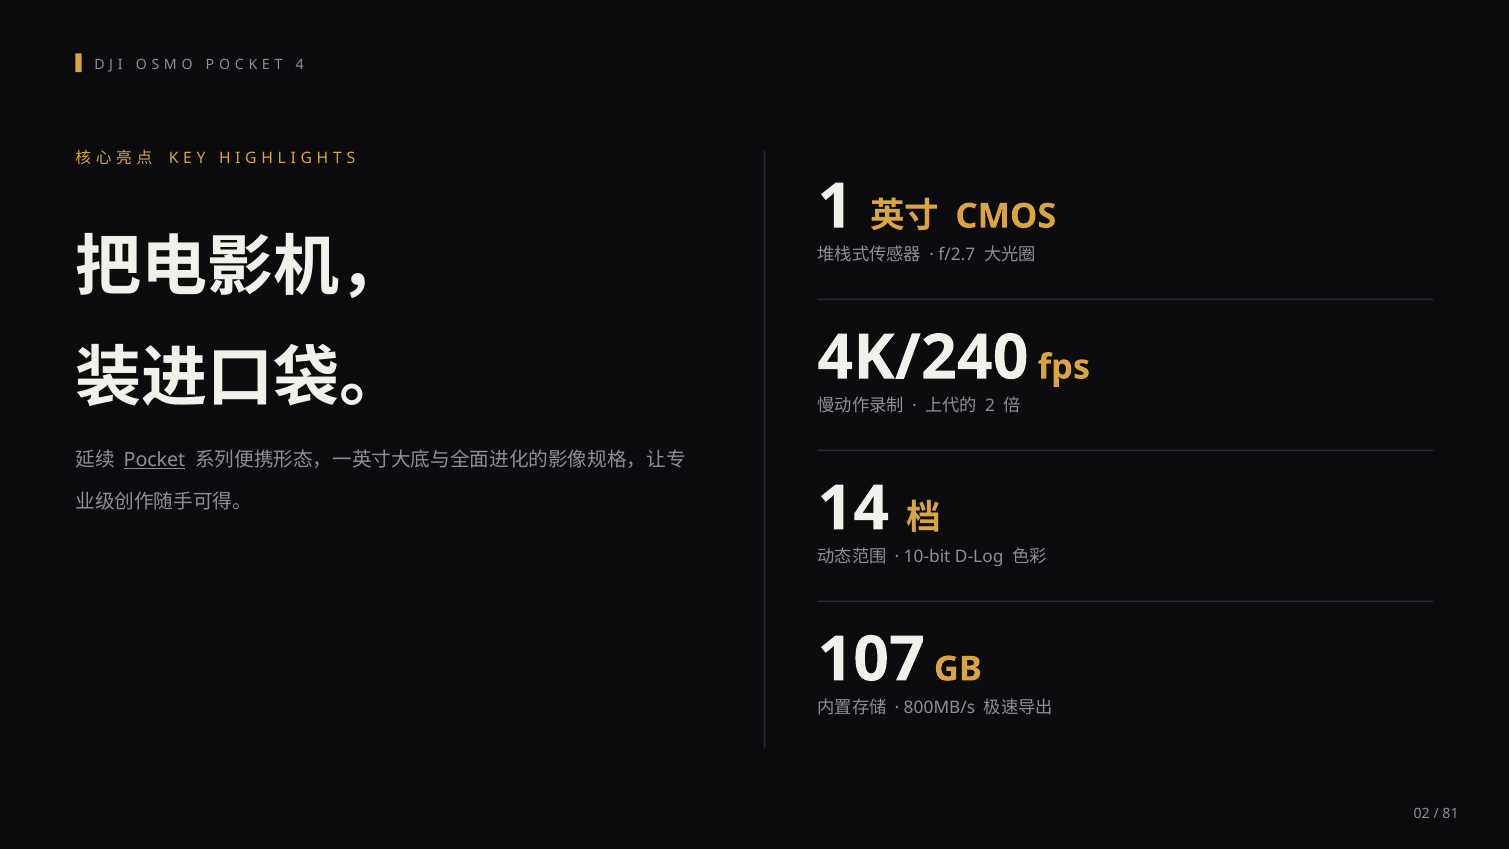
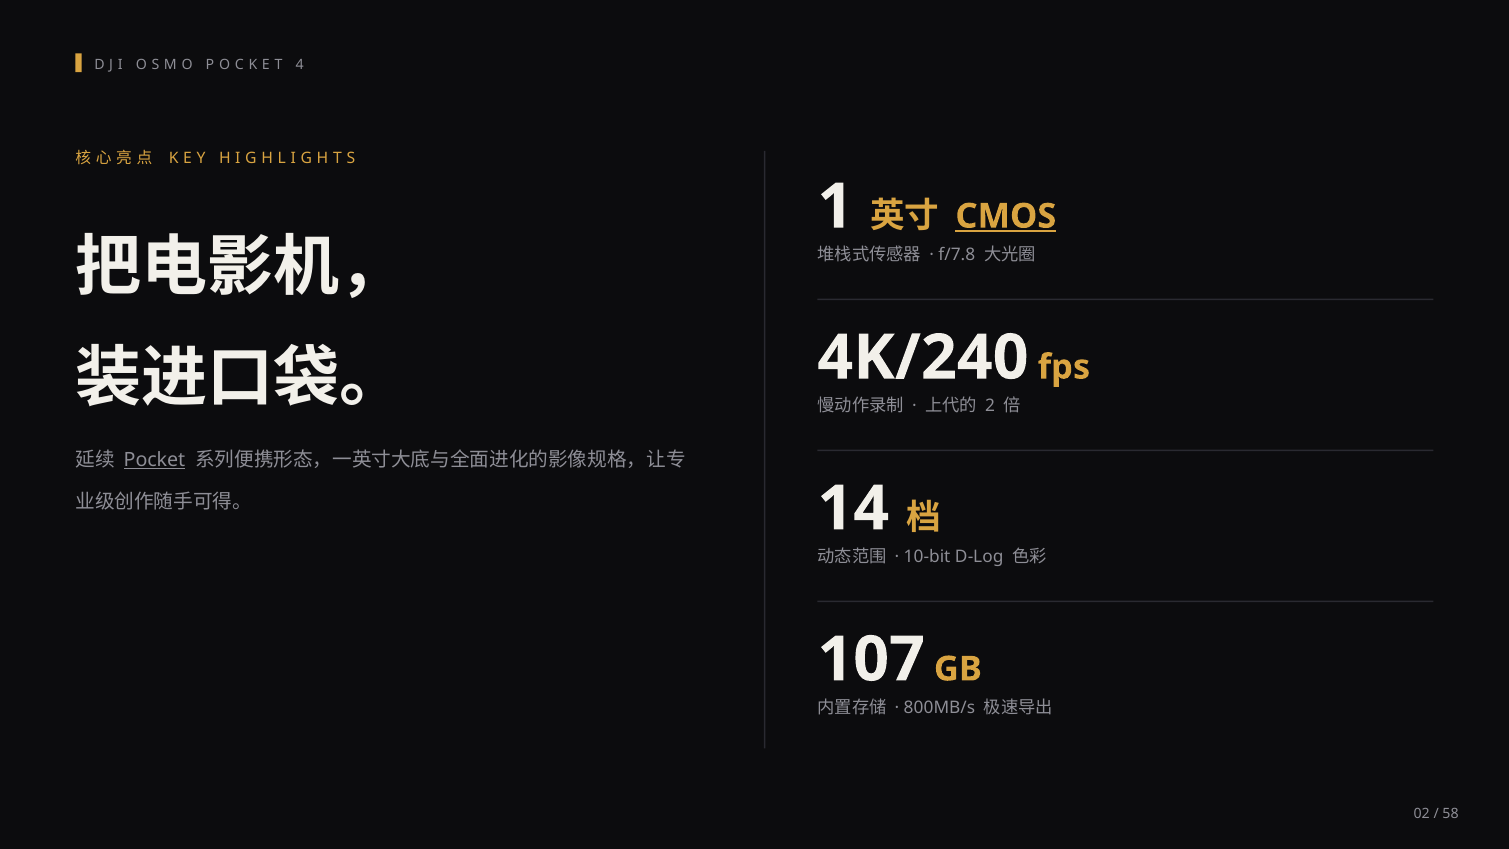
CMOS underline: none -> present (1006, 216)
f/2.7: f/2.7 -> f/7.8 (957, 255)
81: 81 -> 58 (1451, 814)
